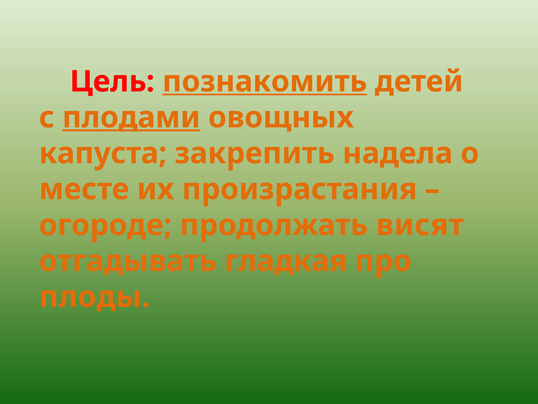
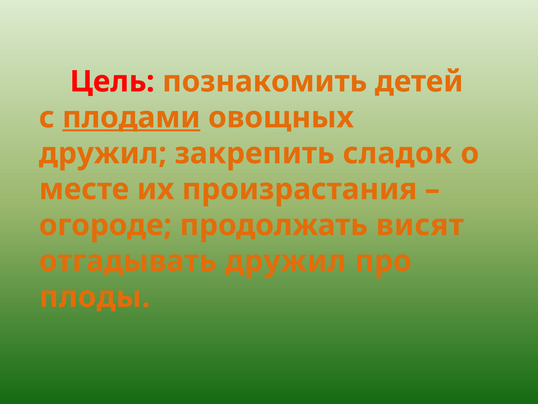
познакомить underline: present -> none (265, 82)
капуста: капуста -> дружил (103, 153)
надела: надела -> сладок (397, 153)
отгадывать гладкая: гладкая -> дружил (286, 261)
